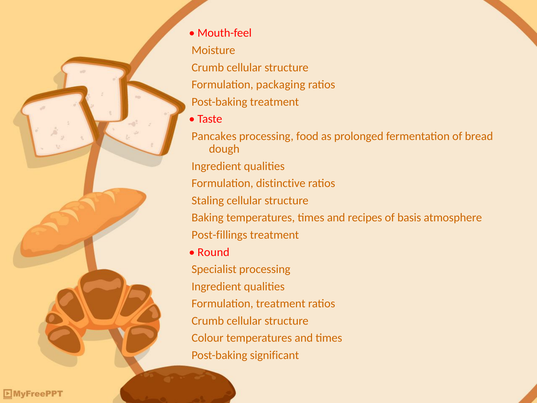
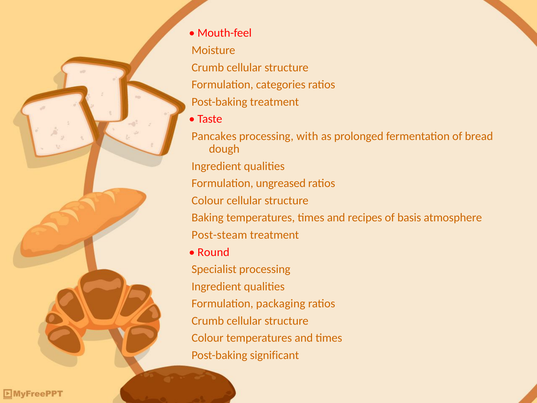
packaging: packaging -> categories (281, 85)
food: food -> with (307, 136)
distinctive: distinctive -> ungreased (281, 183)
Staling: Staling -> Colour (208, 200)
Post-fillings: Post-fillings -> Post-steam (219, 235)
Formulation treatment: treatment -> packaging (281, 303)
